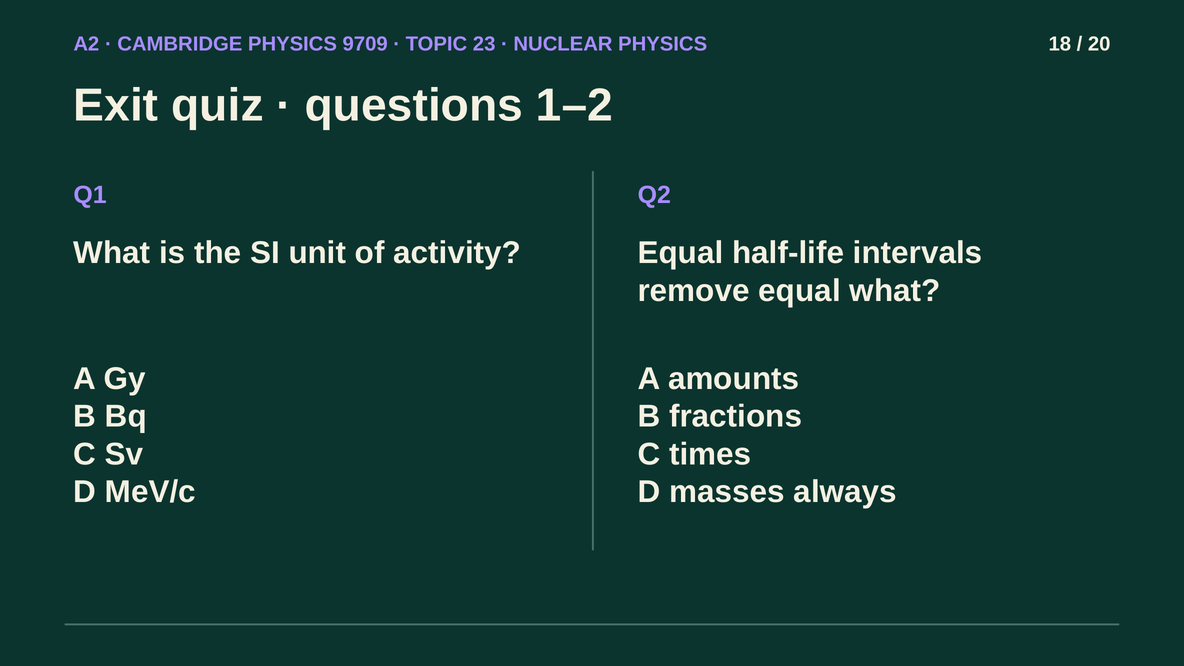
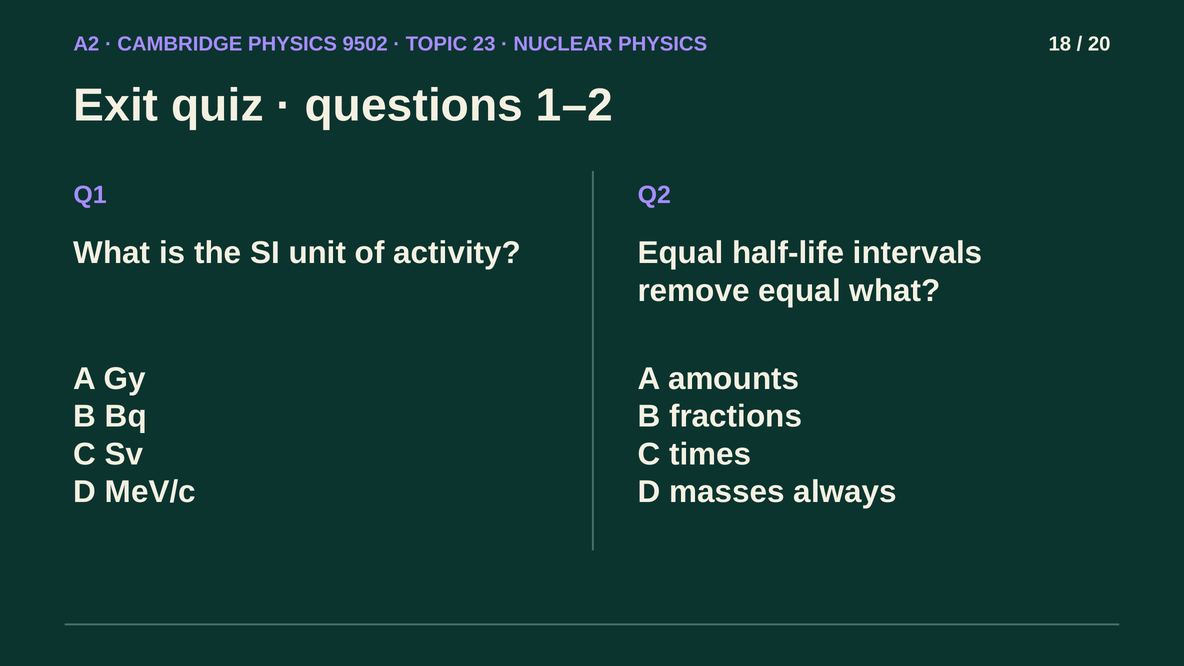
9709: 9709 -> 9502 (365, 44)
